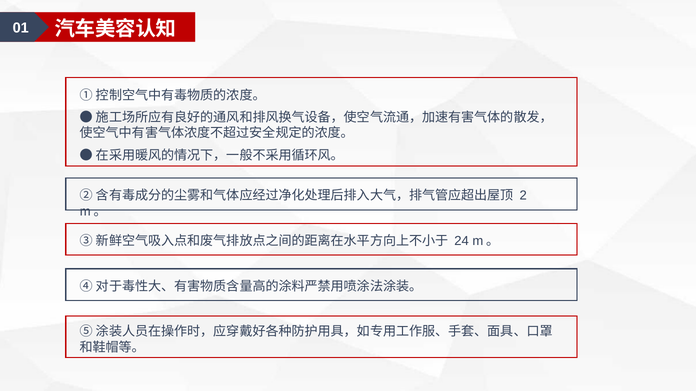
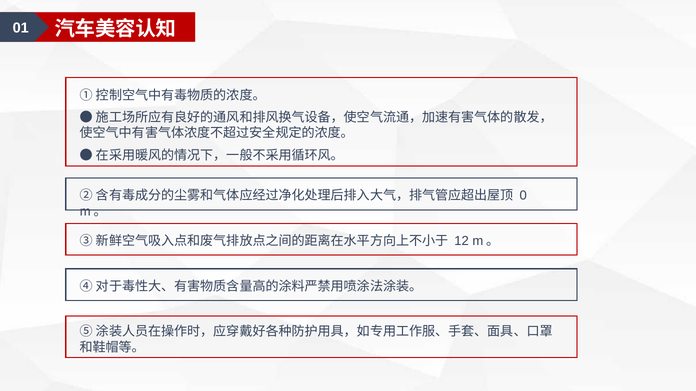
2: 2 -> 0 (523, 196)
24: 24 -> 12 (462, 241)
